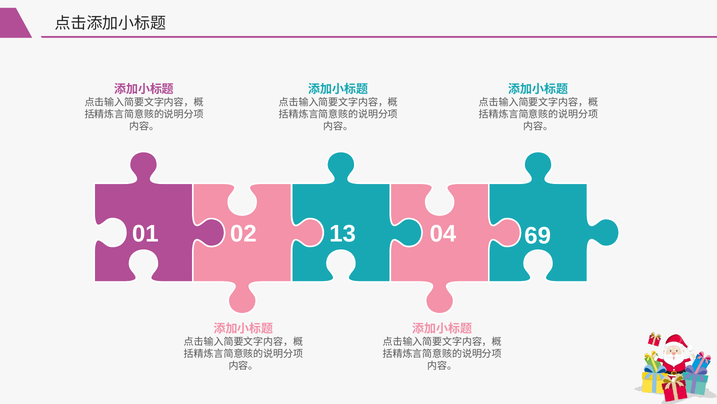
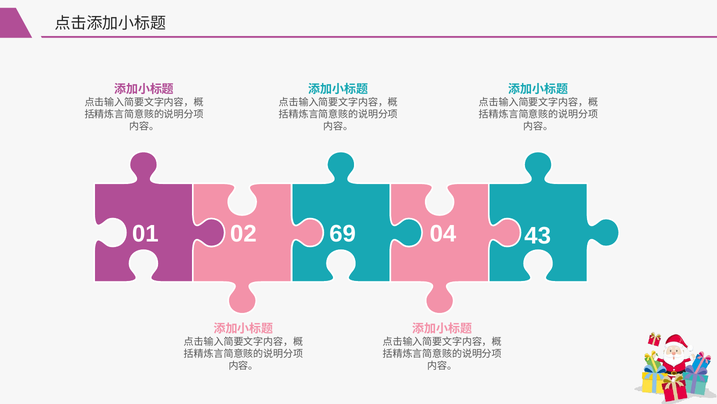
13: 13 -> 69 (343, 234)
69: 69 -> 43 (538, 235)
